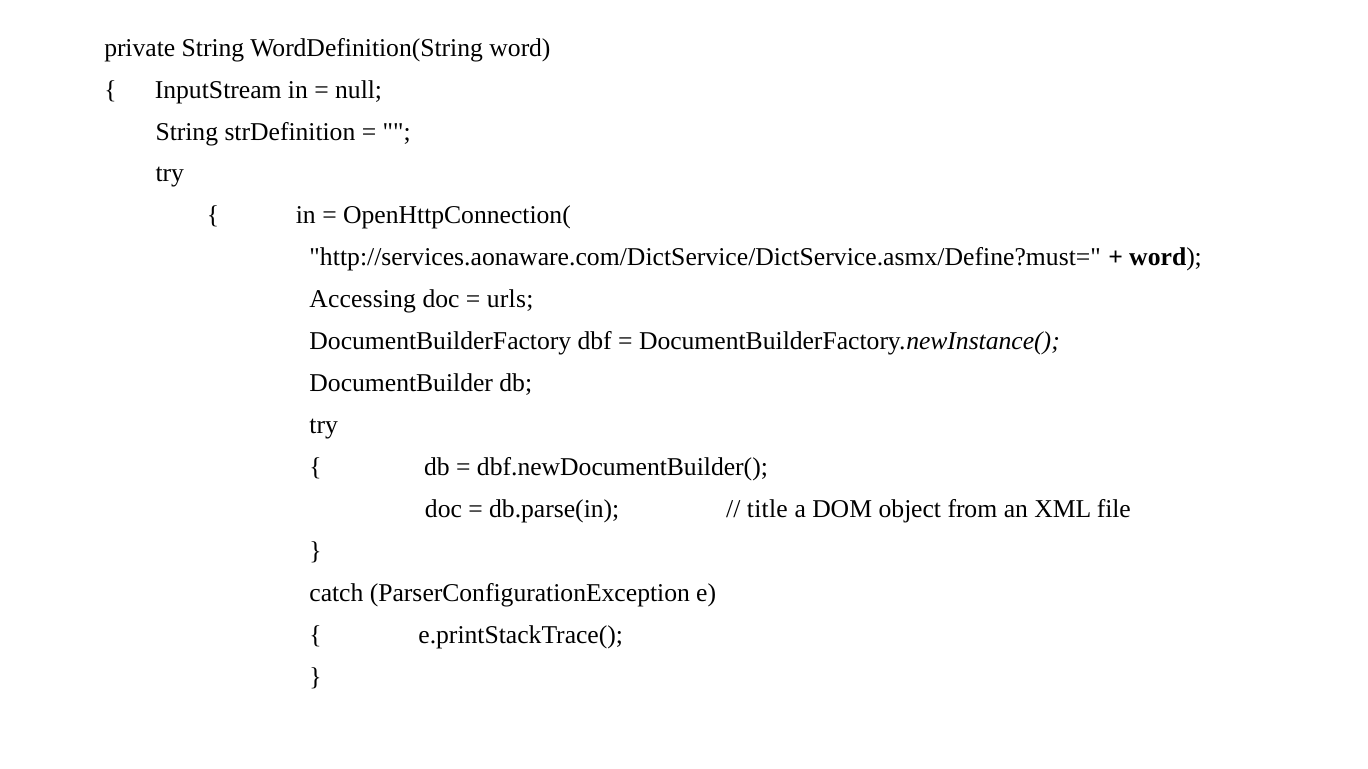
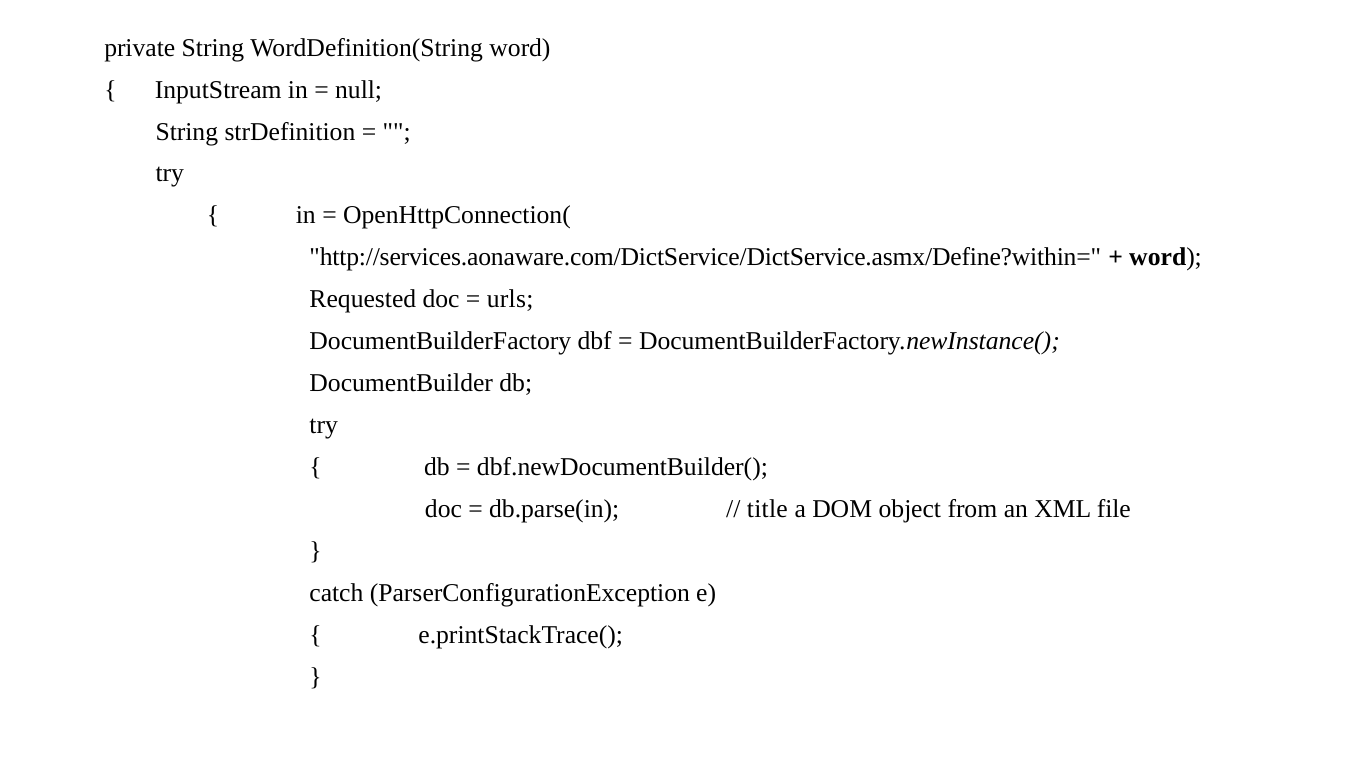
http://services.aonaware.com/DictService/DictService.asmx/Define?must=: http://services.aonaware.com/DictService/DictService.asmx/Define?must= -> http://services.aonaware.com/DictService/DictService.asmx/Define?within= (705, 258)
Accessing: Accessing -> Requested (363, 300)
